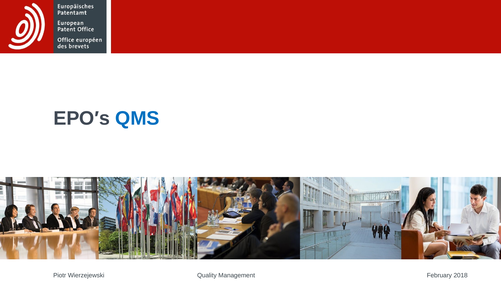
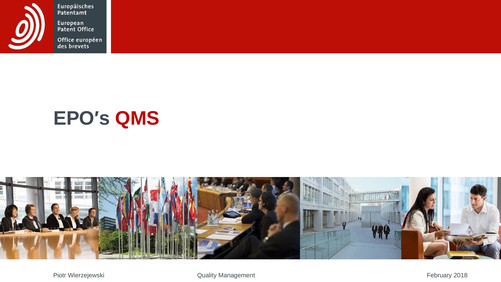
QMS colour: blue -> red (137, 118)
